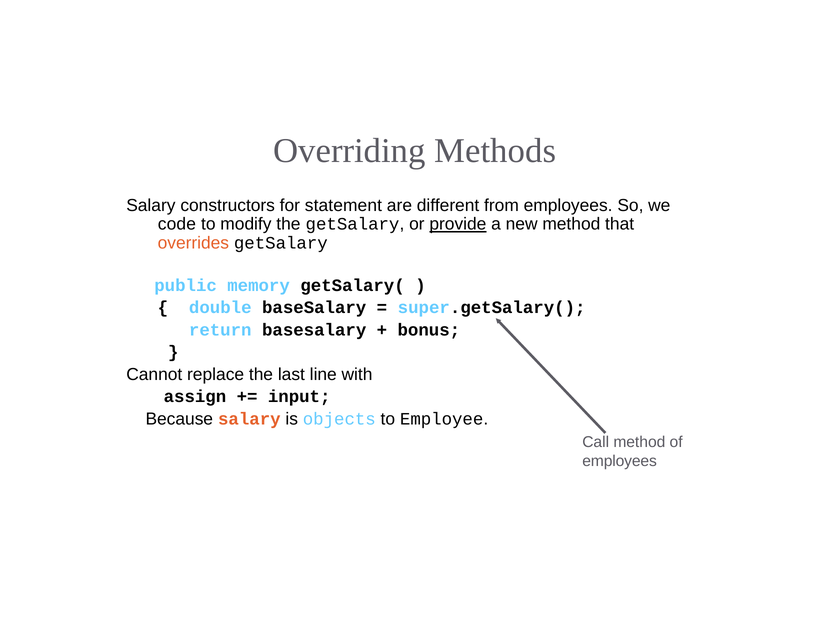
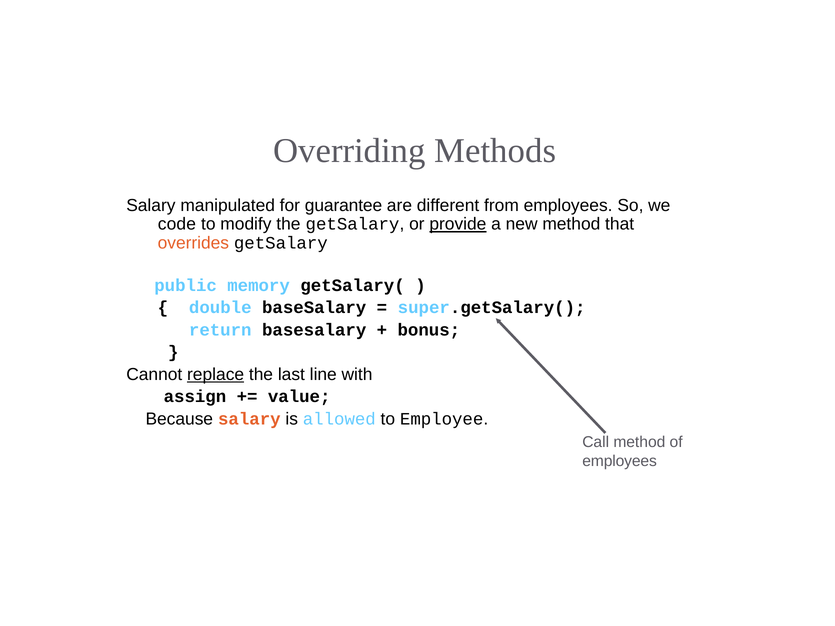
constructors: constructors -> manipulated (228, 206)
statement: statement -> guarantee (344, 206)
replace underline: none -> present (216, 375)
input: input -> value (299, 397)
objects: objects -> allowed (339, 419)
